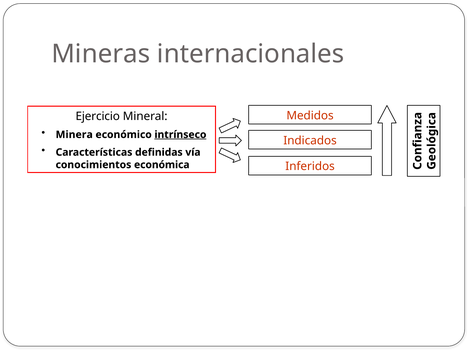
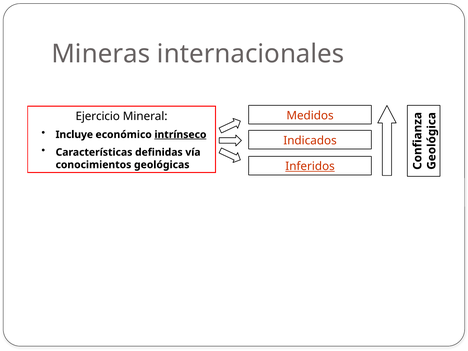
Minera: Minera -> Incluye (74, 135)
económica: económica -> geológicas (162, 165)
Inferidos underline: none -> present (310, 166)
